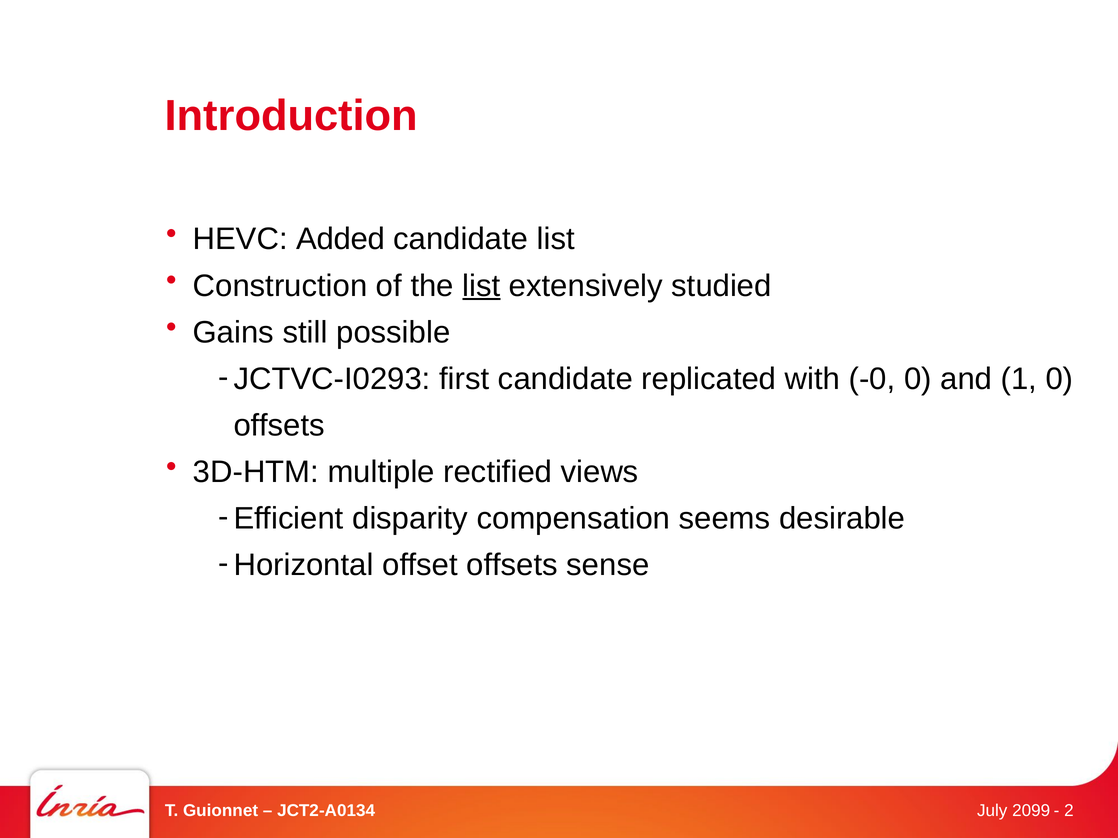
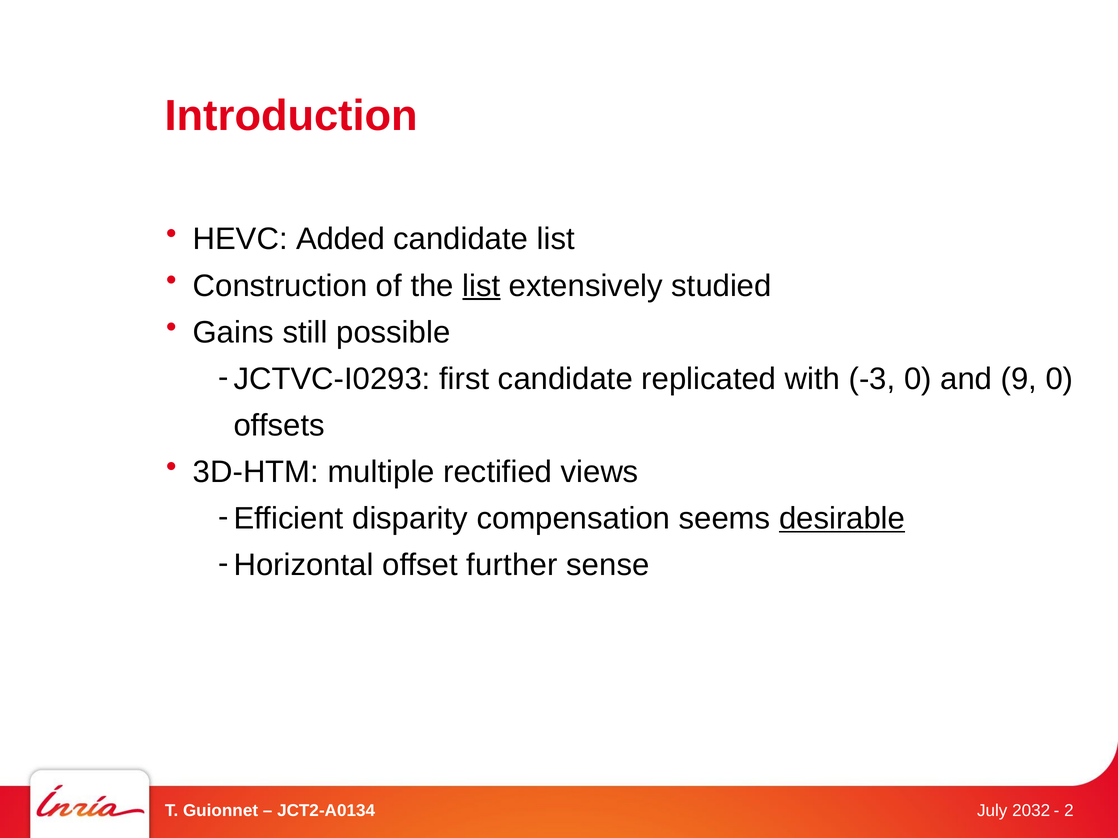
-0: -0 -> -3 (872, 379)
1: 1 -> 9 (1019, 379)
desirable underline: none -> present (842, 519)
offset offsets: offsets -> further (512, 565)
2099: 2099 -> 2032 (1031, 811)
